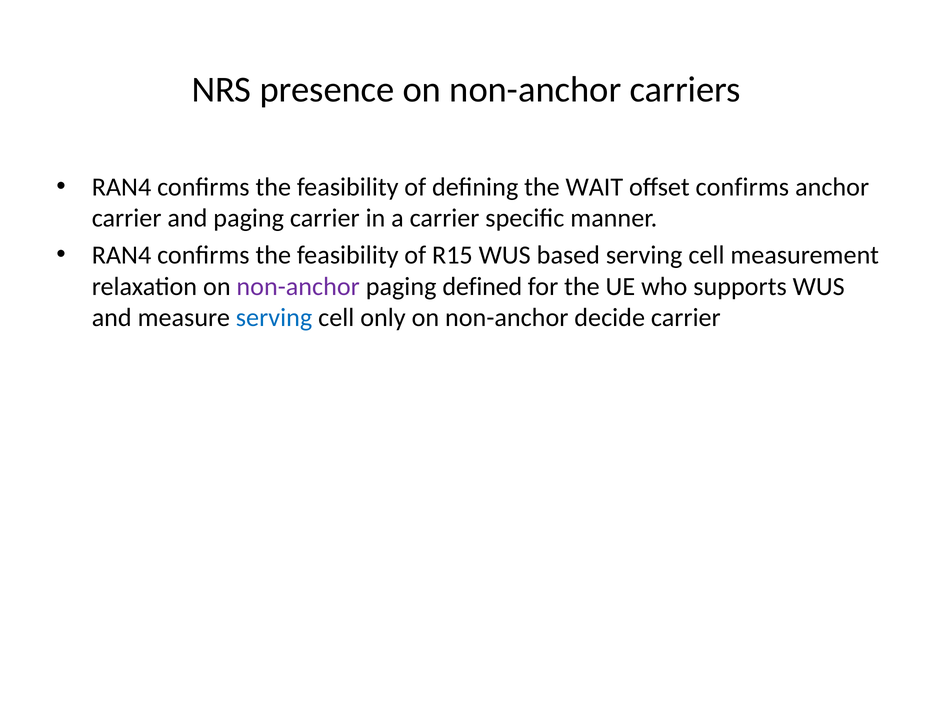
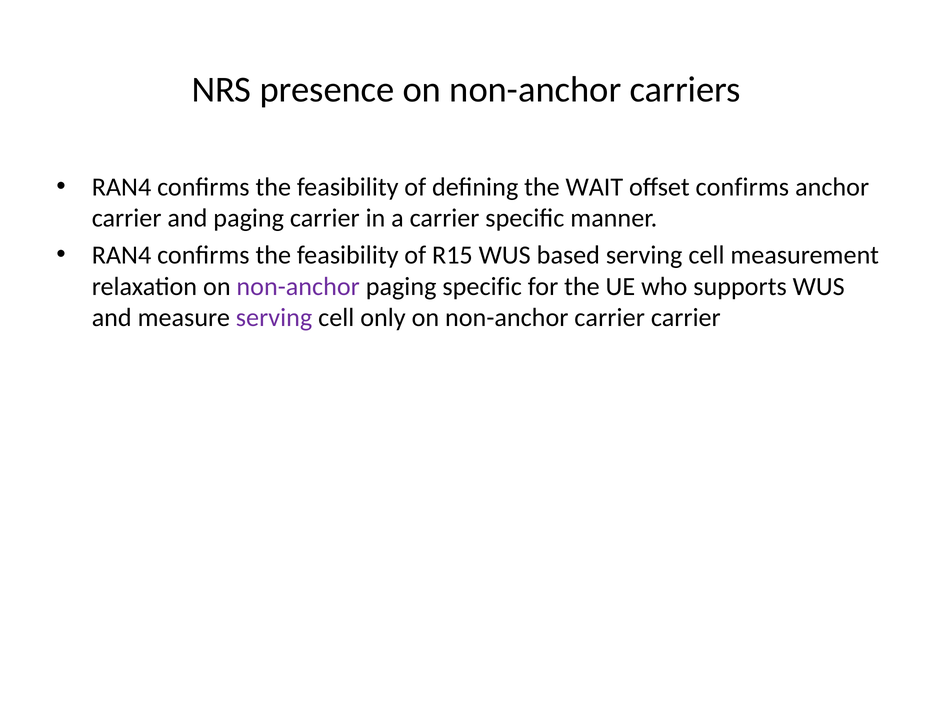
paging defined: defined -> specific (482, 286)
serving colour: blue -> purple (274, 318)
non-anchor decide: decide -> carrier (610, 318)
